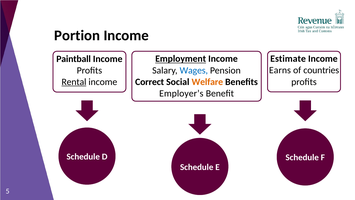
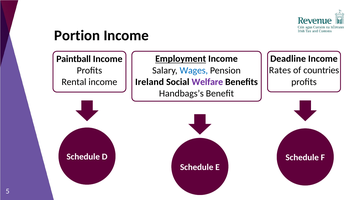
Estimate: Estimate -> Deadline (288, 59)
Earns: Earns -> Rates (280, 70)
Correct: Correct -> Ireland (150, 82)
Welfare colour: orange -> purple (207, 82)
Rental underline: present -> none (74, 82)
Employer’s: Employer’s -> Handbags’s (181, 93)
